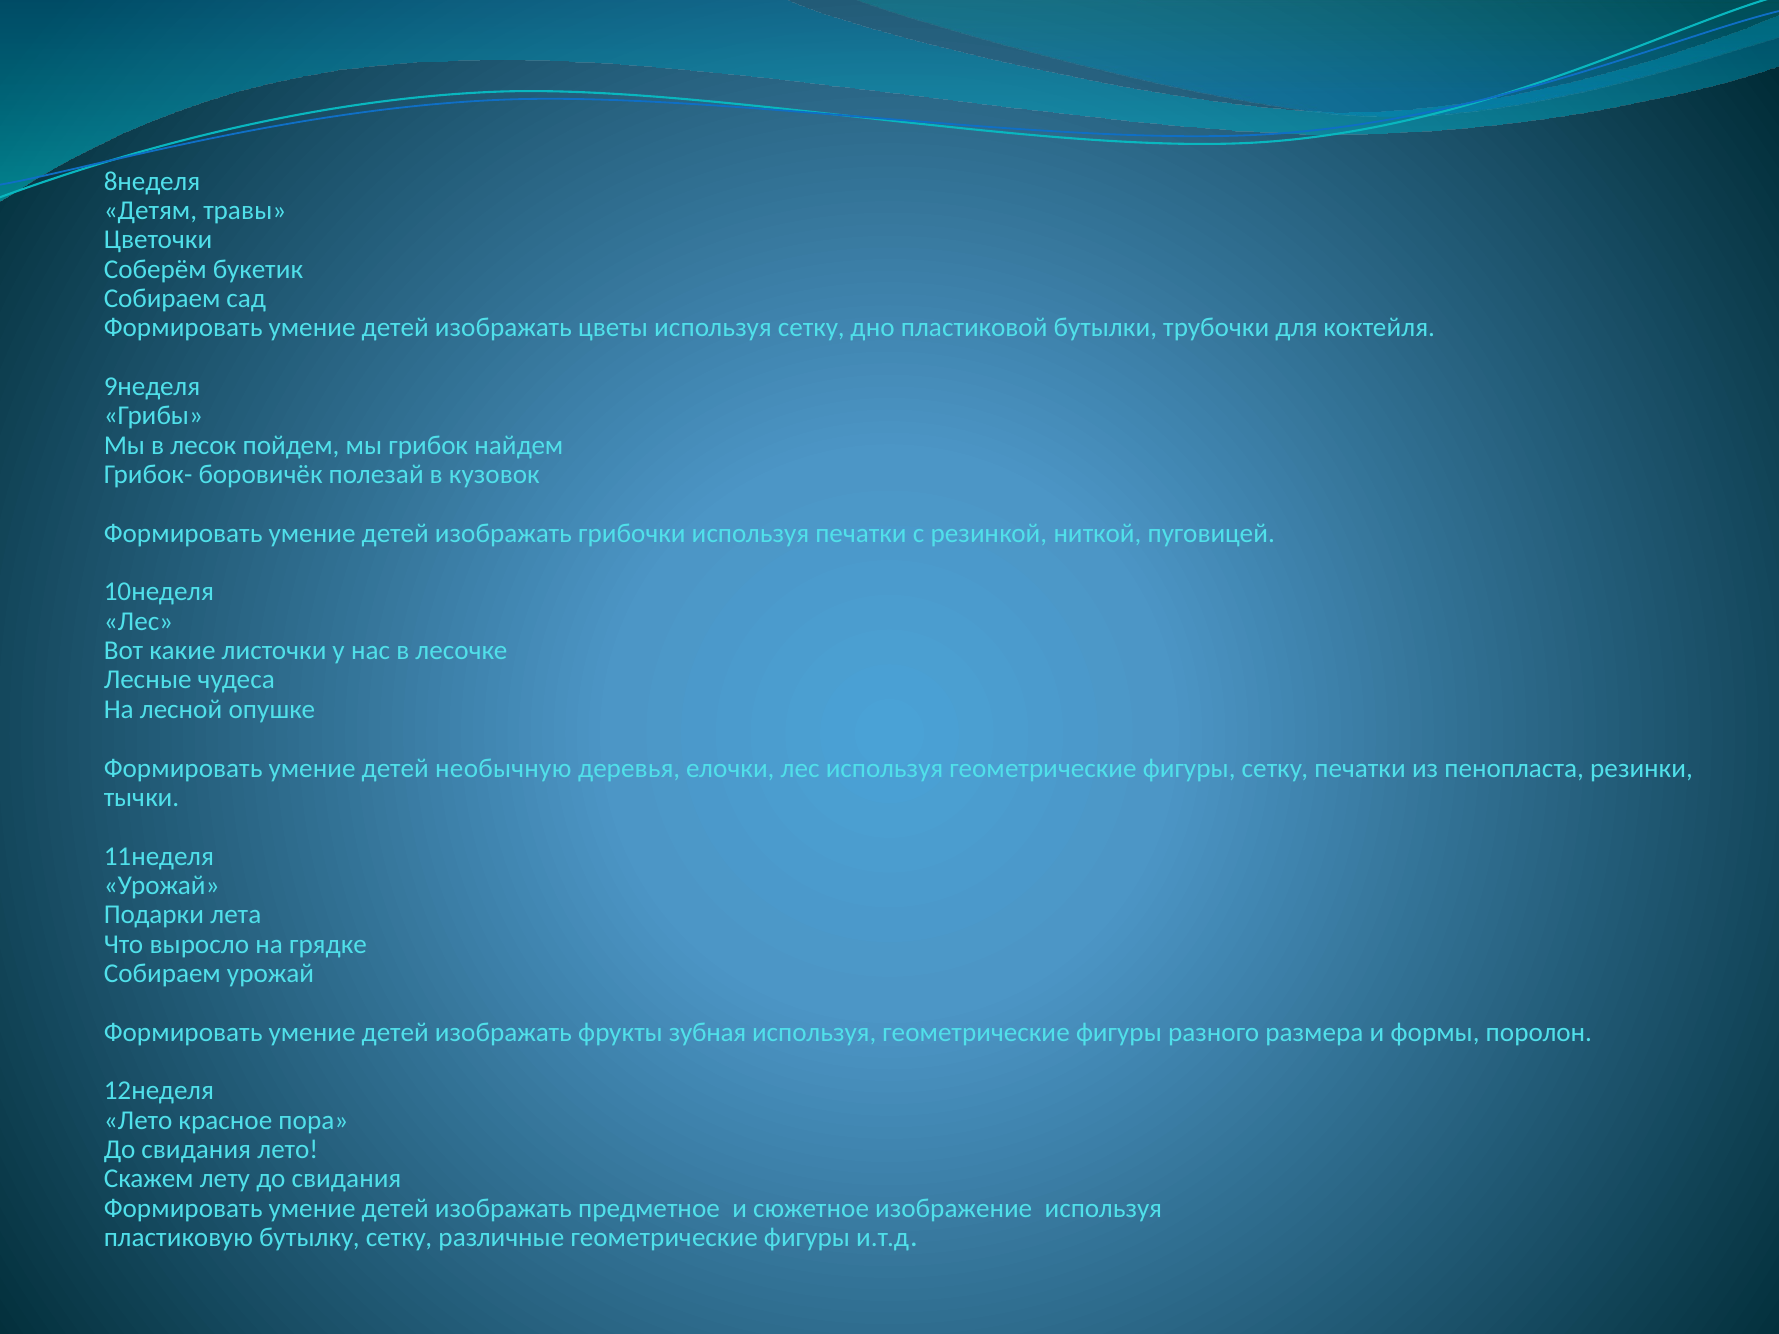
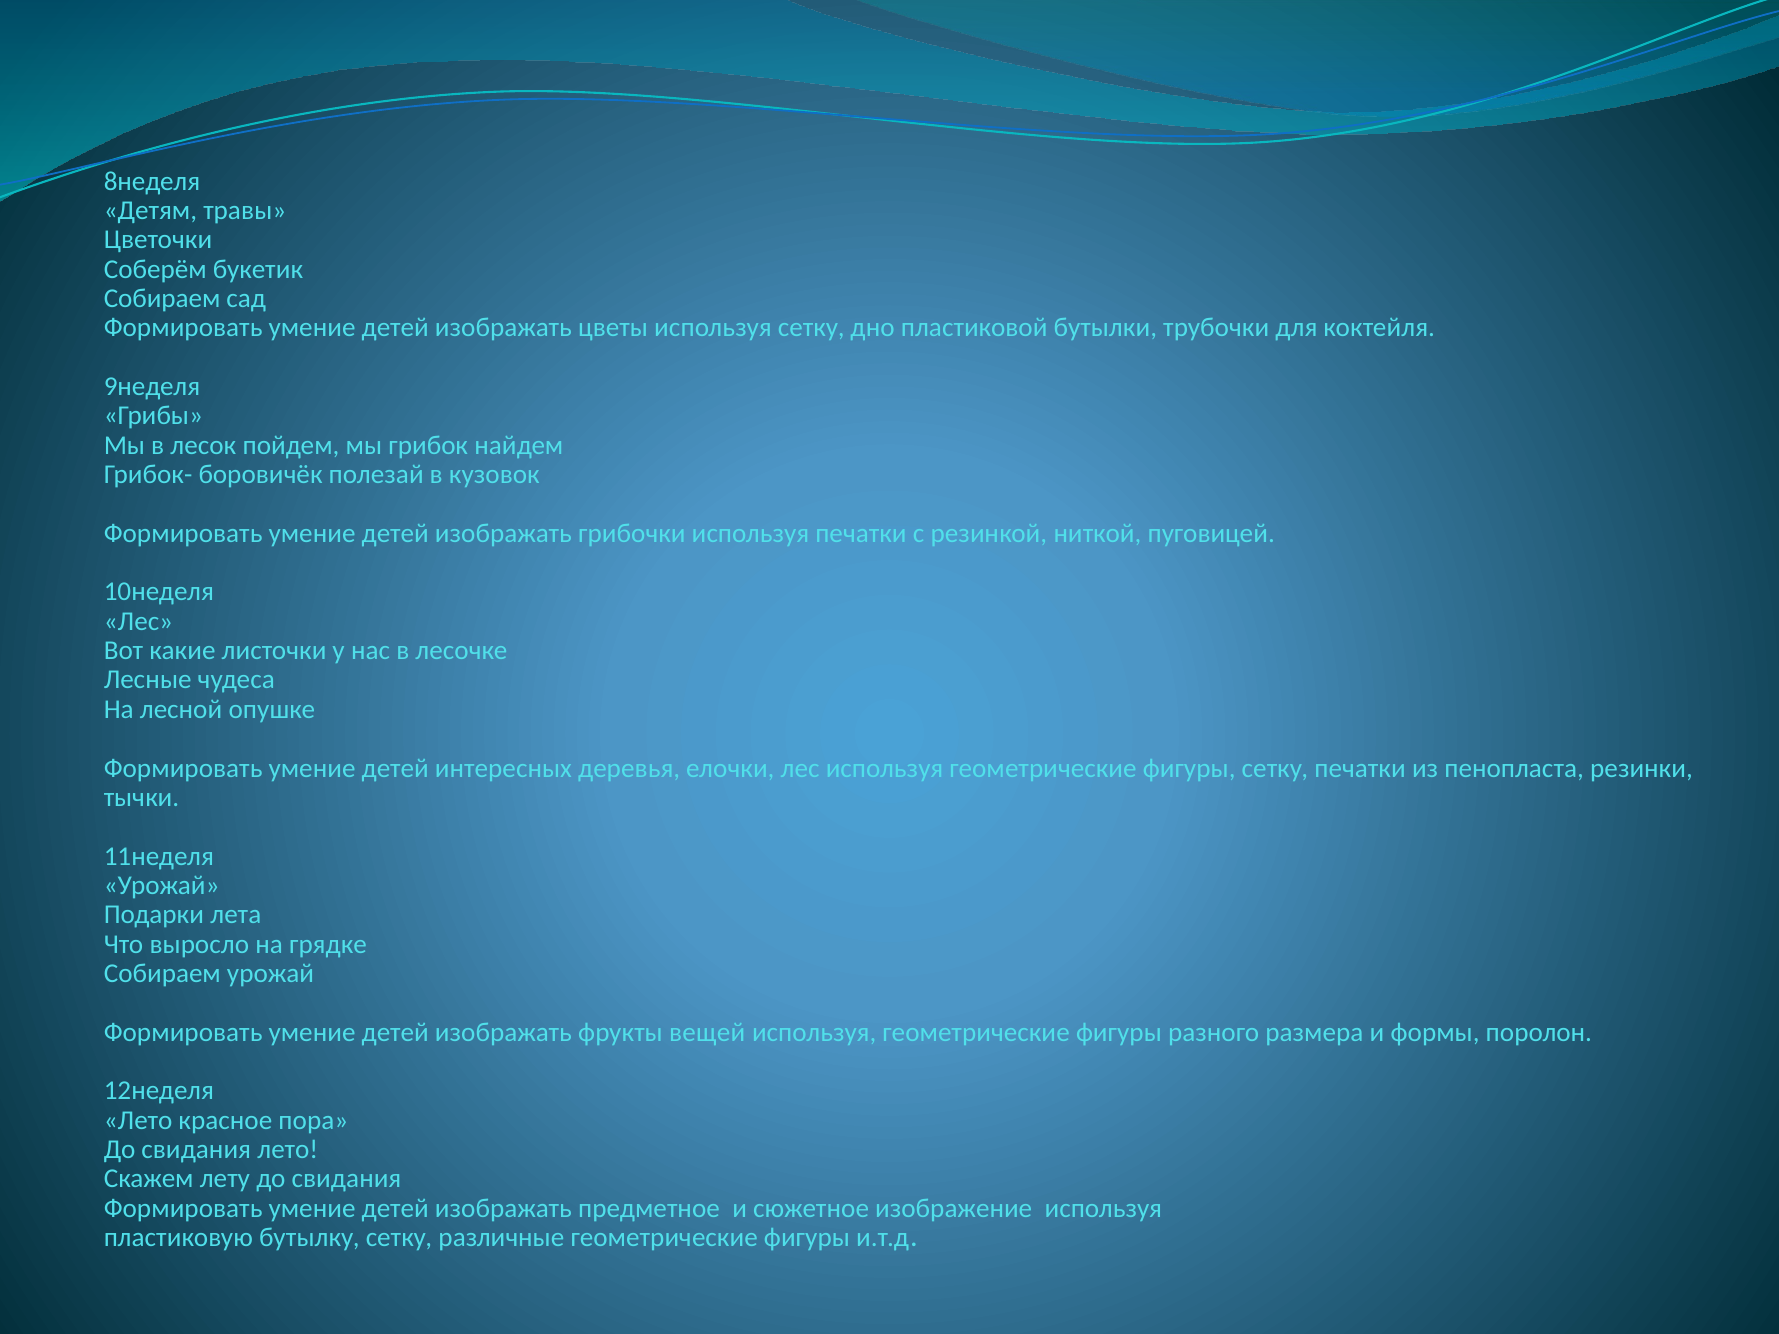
необычную: необычную -> интересных (503, 768)
зубная: зубная -> вещей (707, 1032)
